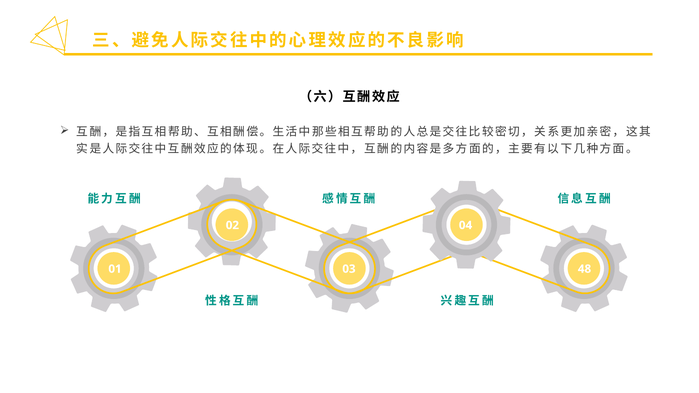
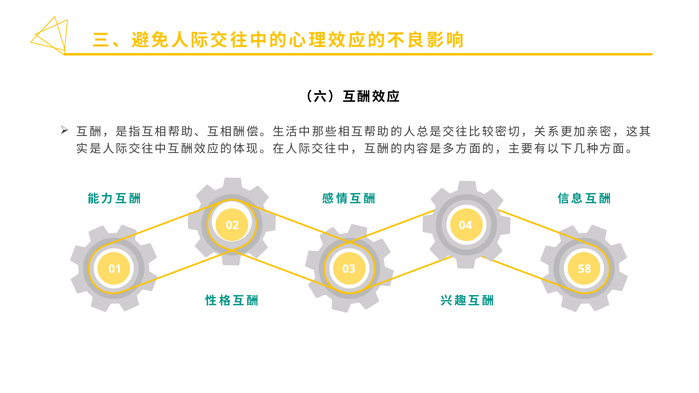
48: 48 -> 58 (585, 269)
